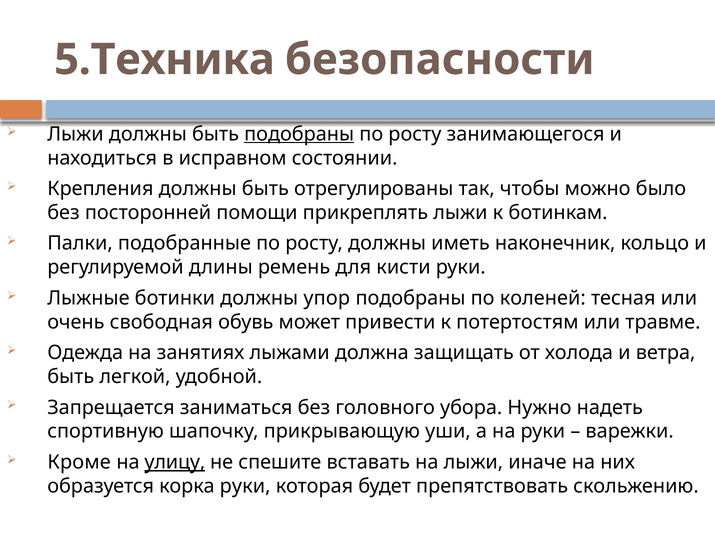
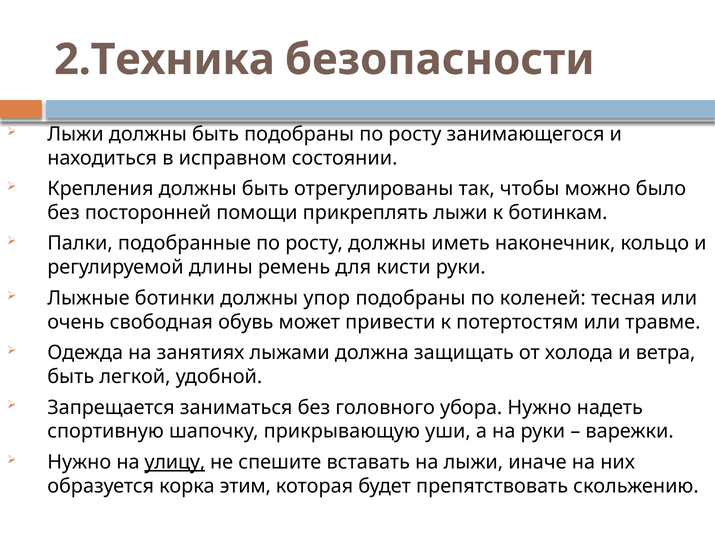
5.Техника: 5.Техника -> 2.Техника (164, 60)
подобраны underline: present -> none (299, 134)
Кроме: Кроме -> Нужно (79, 462)
корка руки: руки -> этим (245, 486)
